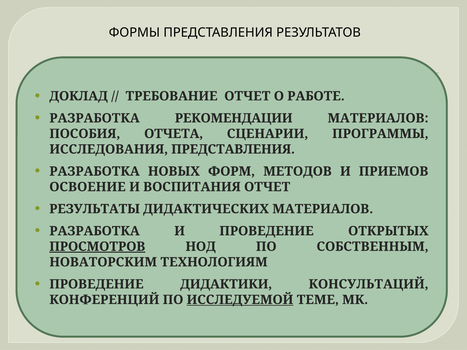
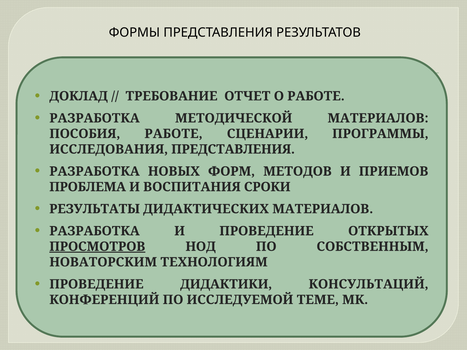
РЕКОМЕНДАЦИИ: РЕКОМЕНДАЦИИ -> МЕТОДИЧЕСКОЙ (234, 118)
ПОСОБИЯ ОТЧЕТА: ОТЧЕТА -> РАБОТЕ (174, 134)
ОСВОЕНИЕ: ОСВОЕНИЕ -> ПРОБЛЕМА (88, 187)
ВОСПИТАНИЯ ОТЧЕТ: ОТЧЕТ -> СРОКИ (267, 187)
ИССЛЕДУЕМОЙ underline: present -> none (240, 300)
